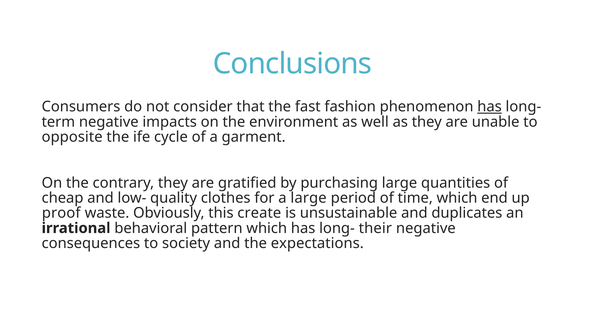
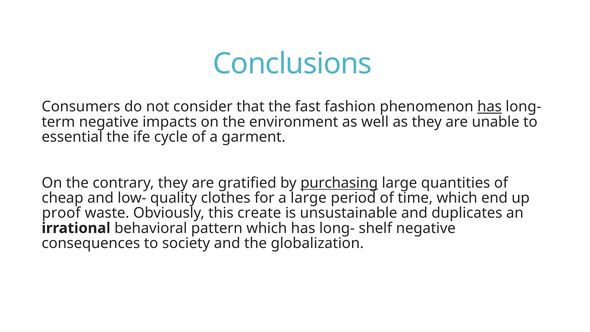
opposite: opposite -> essential (72, 137)
purchasing underline: none -> present (339, 183)
their: their -> shelf (375, 228)
expectations: expectations -> globalization (317, 243)
